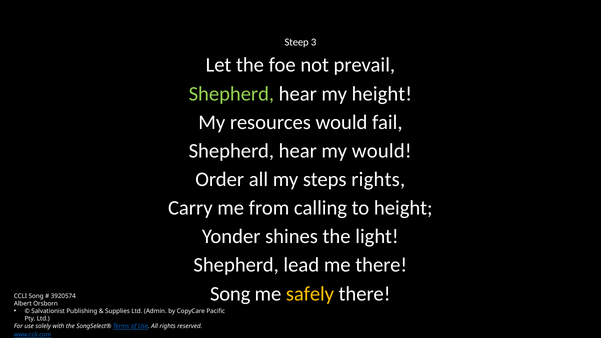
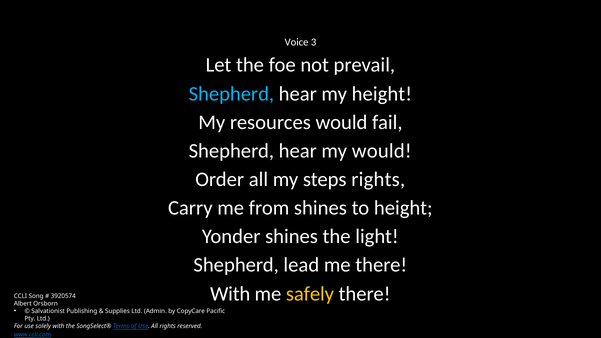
Steep: Steep -> Voice (297, 42)
Shepherd colour: light green -> light blue (231, 94)
from calling: calling -> shines (320, 208)
Song: Song -> With (230, 294)
